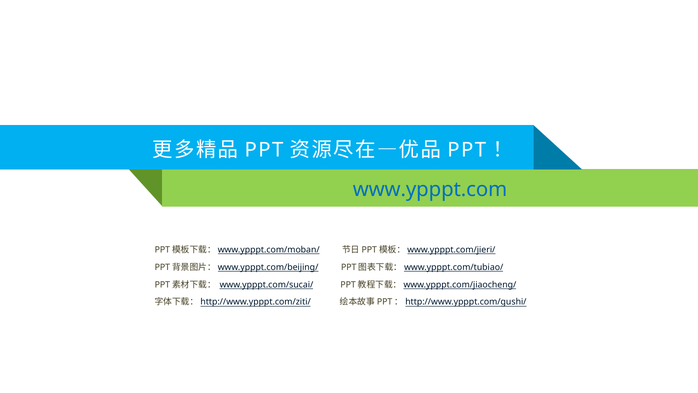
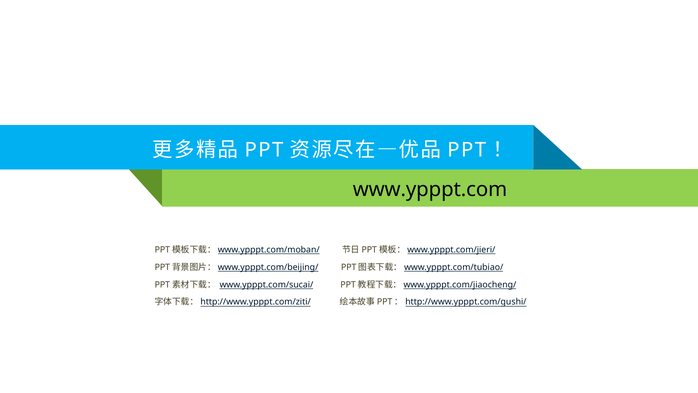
www.ypppt.com colour: blue -> black (430, 189)
